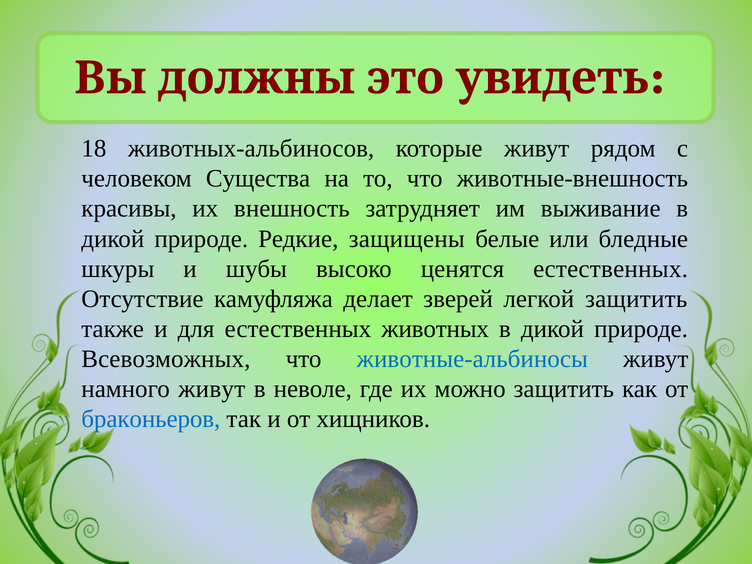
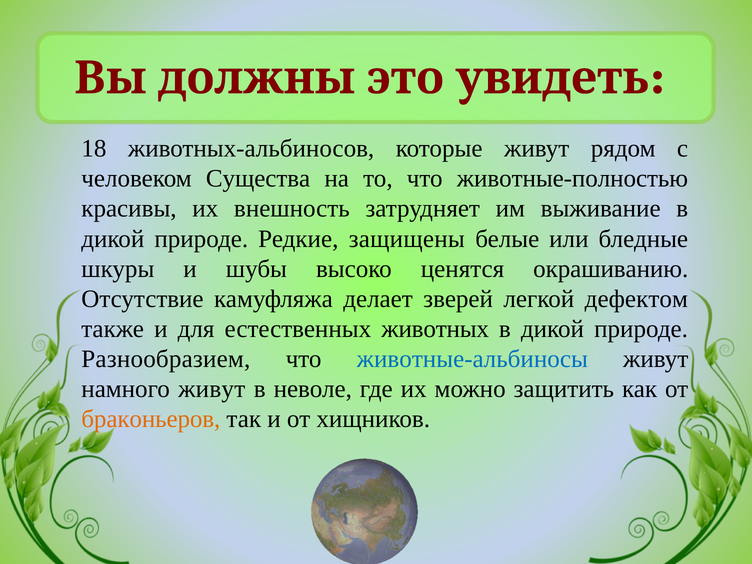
животные-внешность: животные-внешность -> животные-полностью (572, 179)
ценятся естественных: естественных -> окрашиванию (611, 269)
легкой защитить: защитить -> дефектом (636, 299)
Всевозможных: Всевозможных -> Разнообразием (166, 359)
браконьеров colour: blue -> orange (151, 419)
